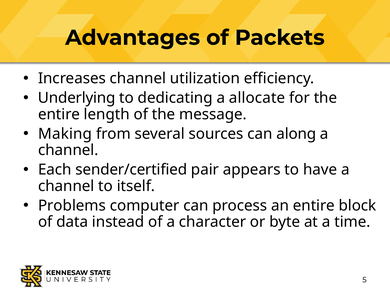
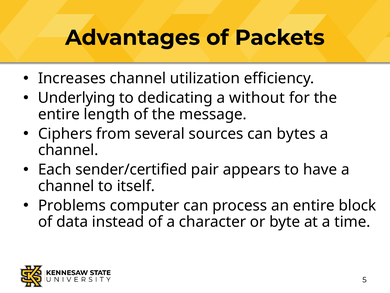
allocate: allocate -> without (257, 98)
Making: Making -> Ciphers (65, 134)
along: along -> bytes (296, 134)
